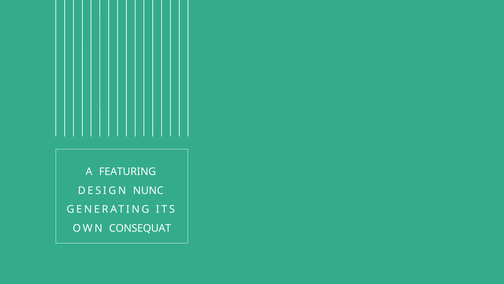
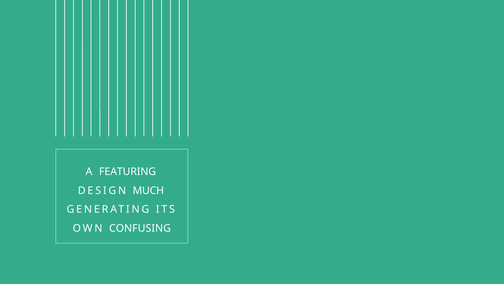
NUNC: NUNC -> MUCH (148, 190)
CONSEQUAT: CONSEQUAT -> CONFUSING (140, 228)
